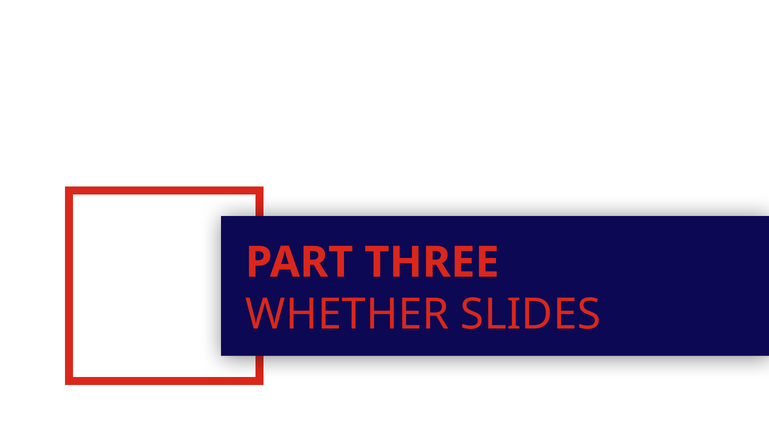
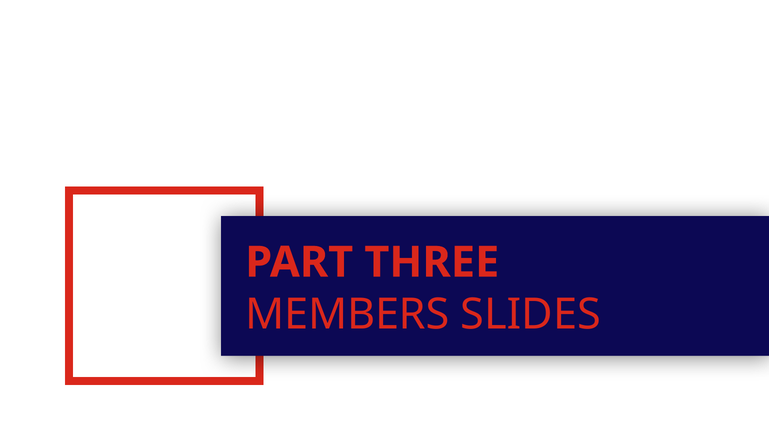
WHETHER: WHETHER -> MEMBERS (347, 315)
